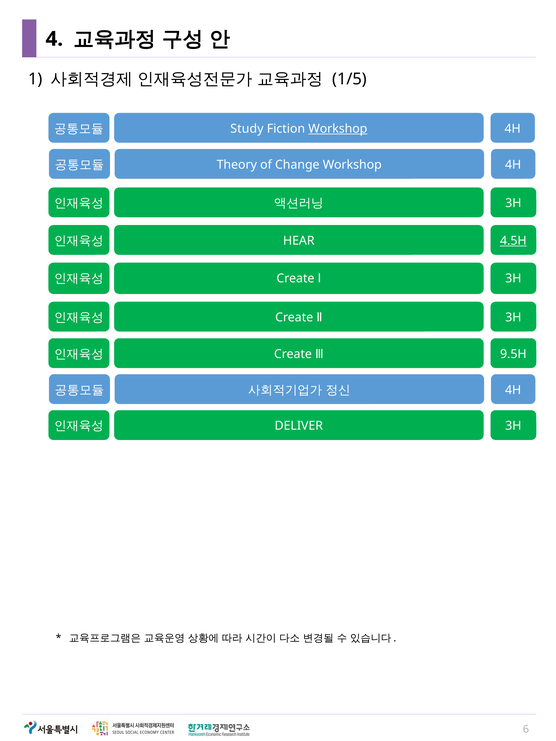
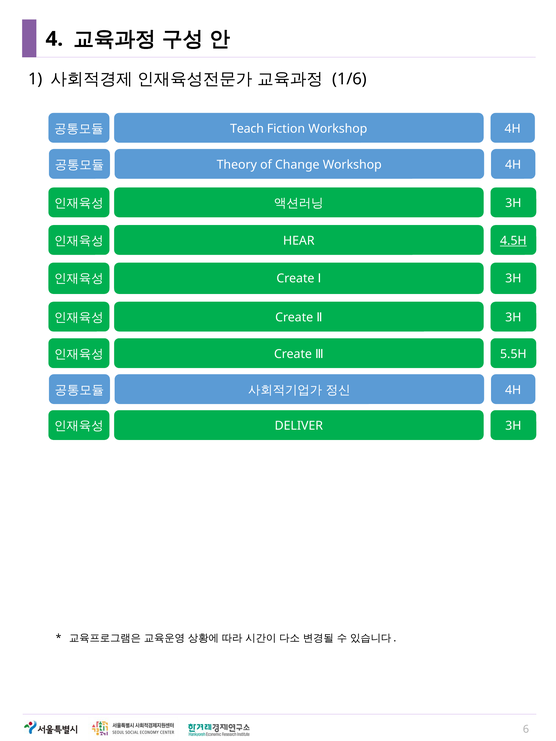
1/5: 1/5 -> 1/6 (349, 79)
Study: Study -> Teach (247, 129)
Workshop underline: present -> none (338, 129)
9.5H: 9.5H -> 5.5H (513, 354)
